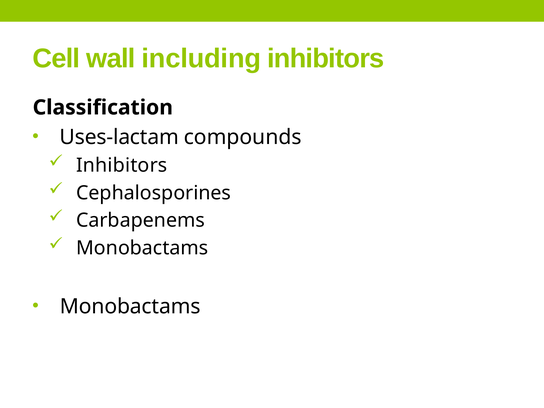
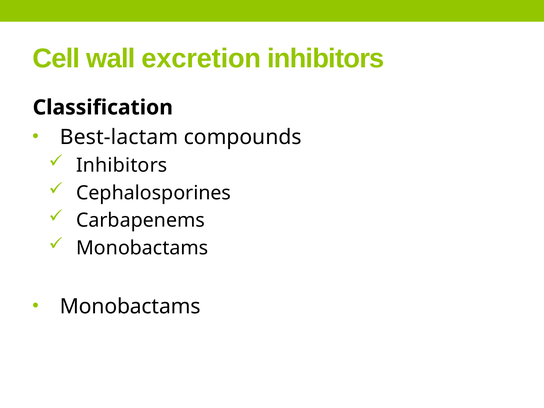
including: including -> excretion (201, 59)
Uses-lactam: Uses-lactam -> Best-lactam (119, 137)
